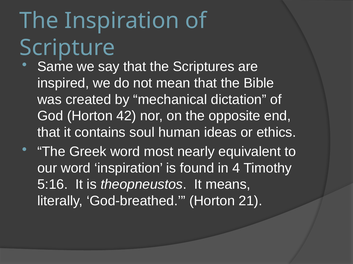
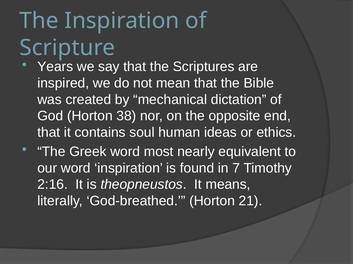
Same: Same -> Years (55, 67)
42: 42 -> 38 (126, 116)
4: 4 -> 7 (236, 168)
5:16: 5:16 -> 2:16 (53, 185)
